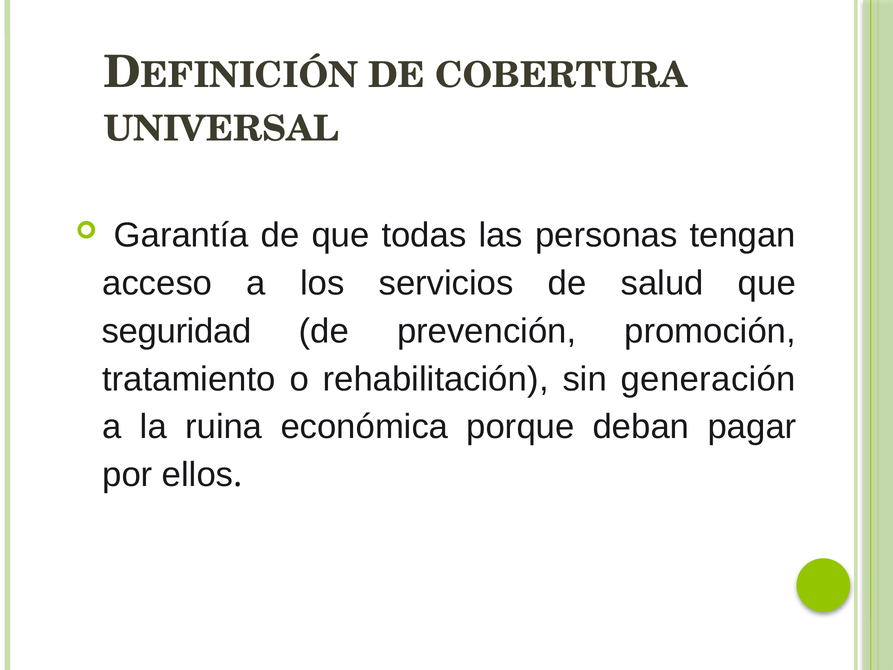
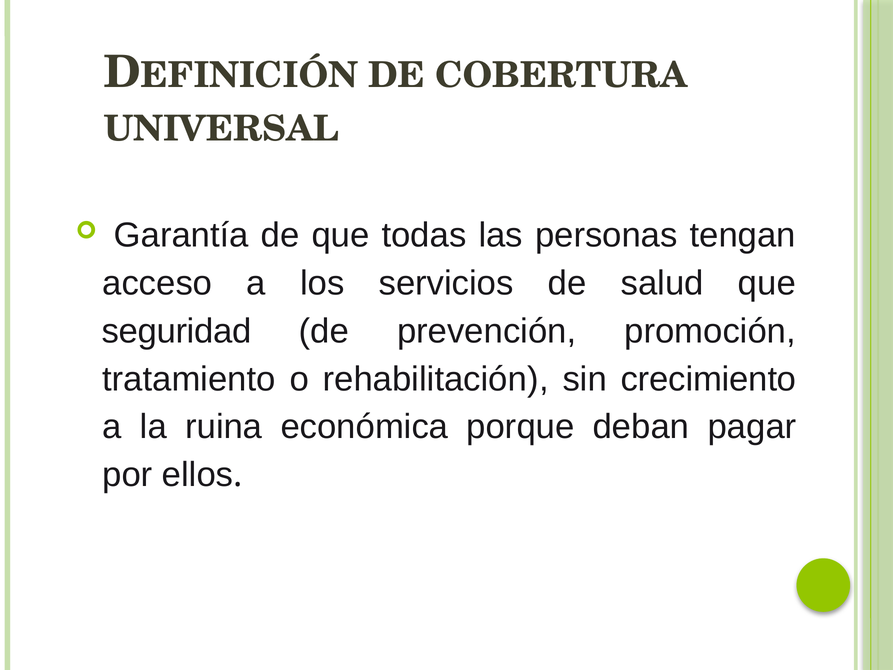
generación: generación -> crecimiento (709, 379)
